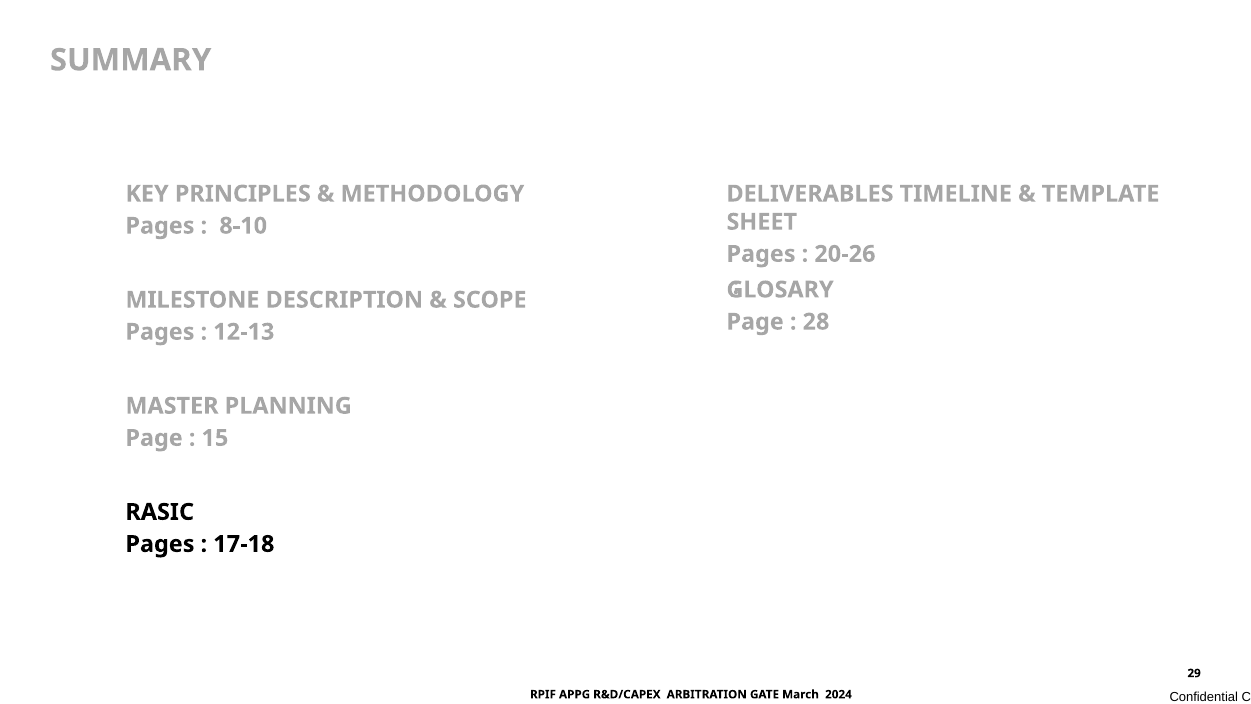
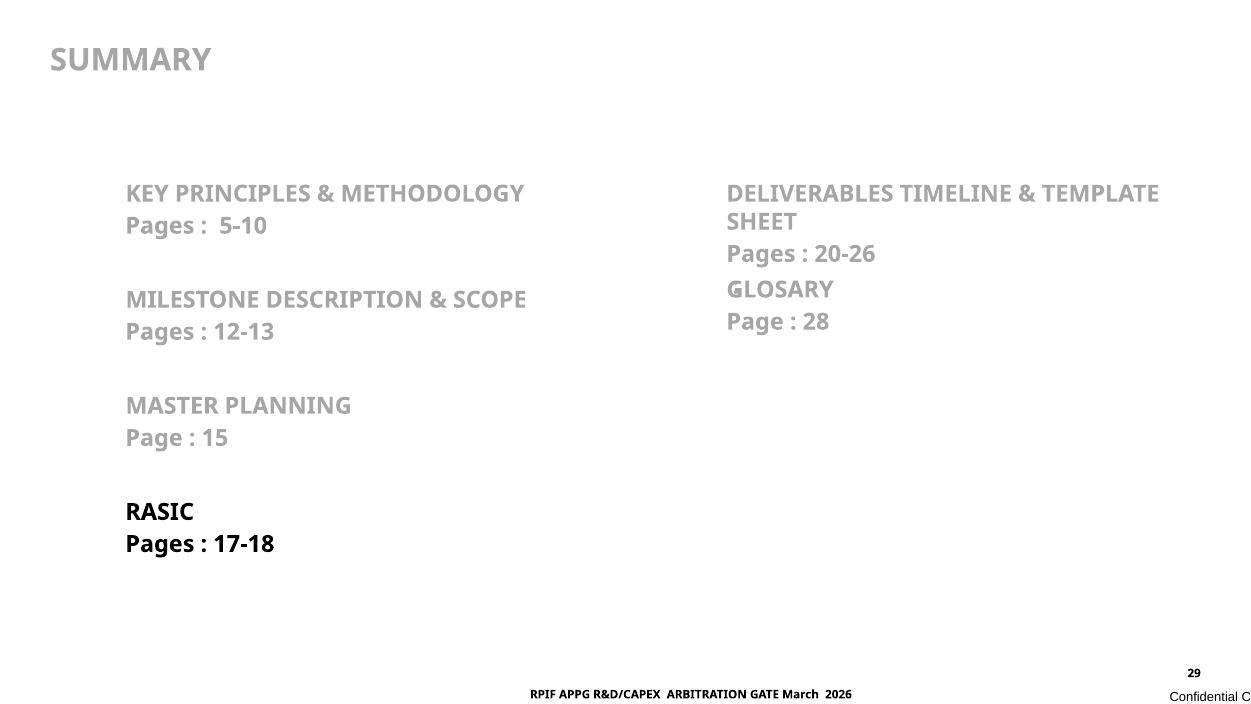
8-10: 8-10 -> 5-10 (243, 226)
2024: 2024 -> 2026 (838, 694)
